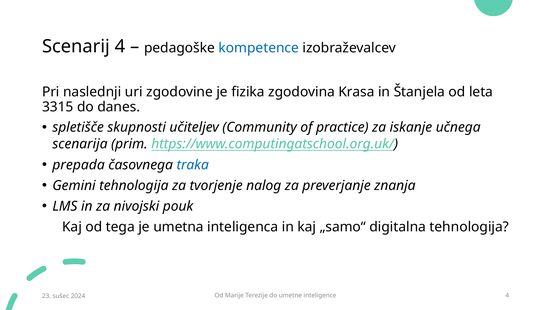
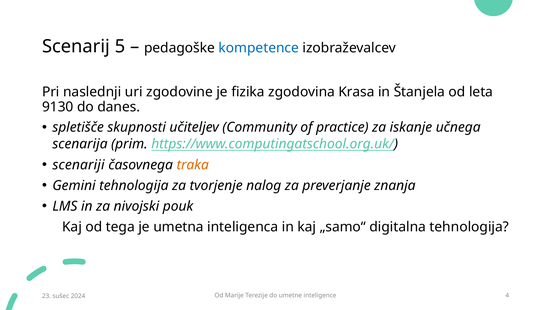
Scenarij 4: 4 -> 5 (120, 46)
3315: 3315 -> 9130 (58, 107)
prepada: prepada -> scenariji (79, 165)
traka colour: blue -> orange (193, 165)
